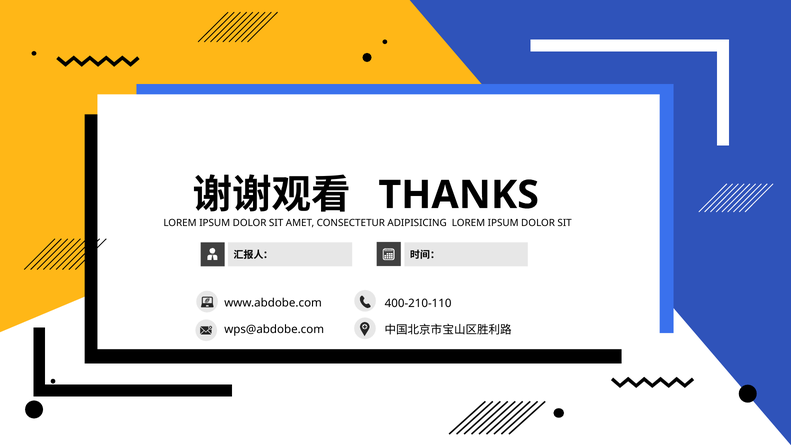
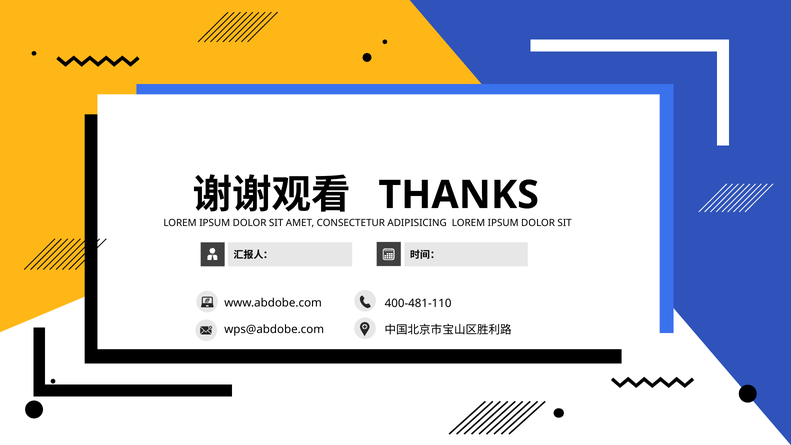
400-210-110: 400-210-110 -> 400-481-110 (418, 303)
